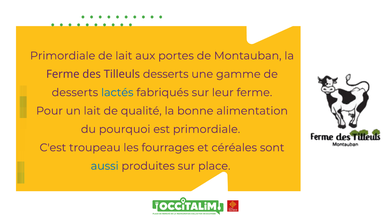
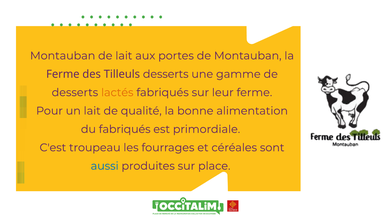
Primordiale: Primordiale -> Montauban (63, 56)
lactés colour: blue -> orange (117, 92)
du pourquoi: pourquoi -> fabriqués (125, 129)
